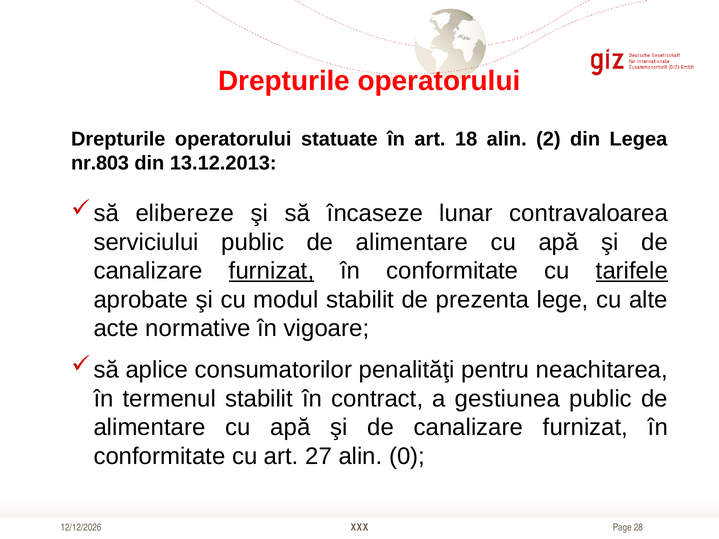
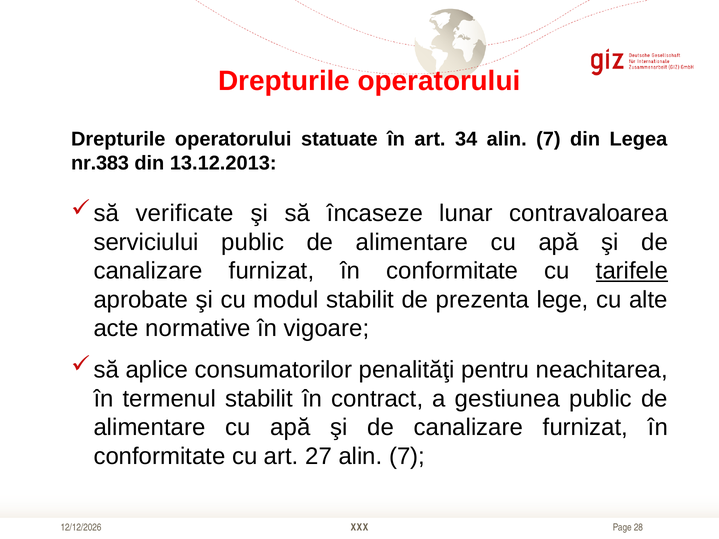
18: 18 -> 34 (466, 139)
2: 2 -> 7 (548, 139)
nr.803: nr.803 -> nr.383 (100, 163)
elibereze: elibereze -> verificate (185, 214)
furnizat underline: present -> none (272, 271)
27 alin 0: 0 -> 7 (407, 456)
